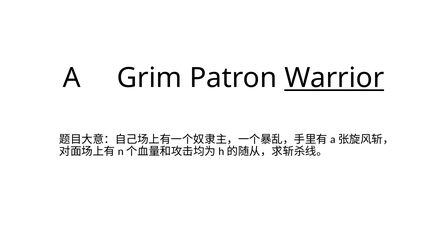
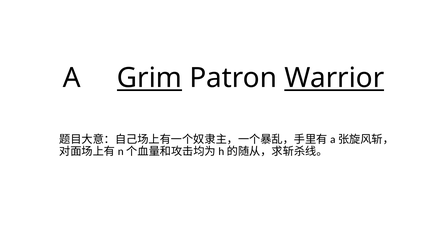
Grim underline: none -> present (149, 78)
